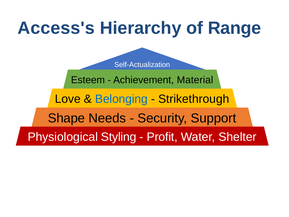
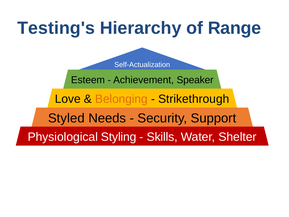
Access's: Access's -> Testing's (56, 28)
Material: Material -> Speaker (195, 80)
Belonging colour: blue -> orange (121, 99)
Shape: Shape -> Styled (66, 118)
Profit: Profit -> Skills (162, 137)
